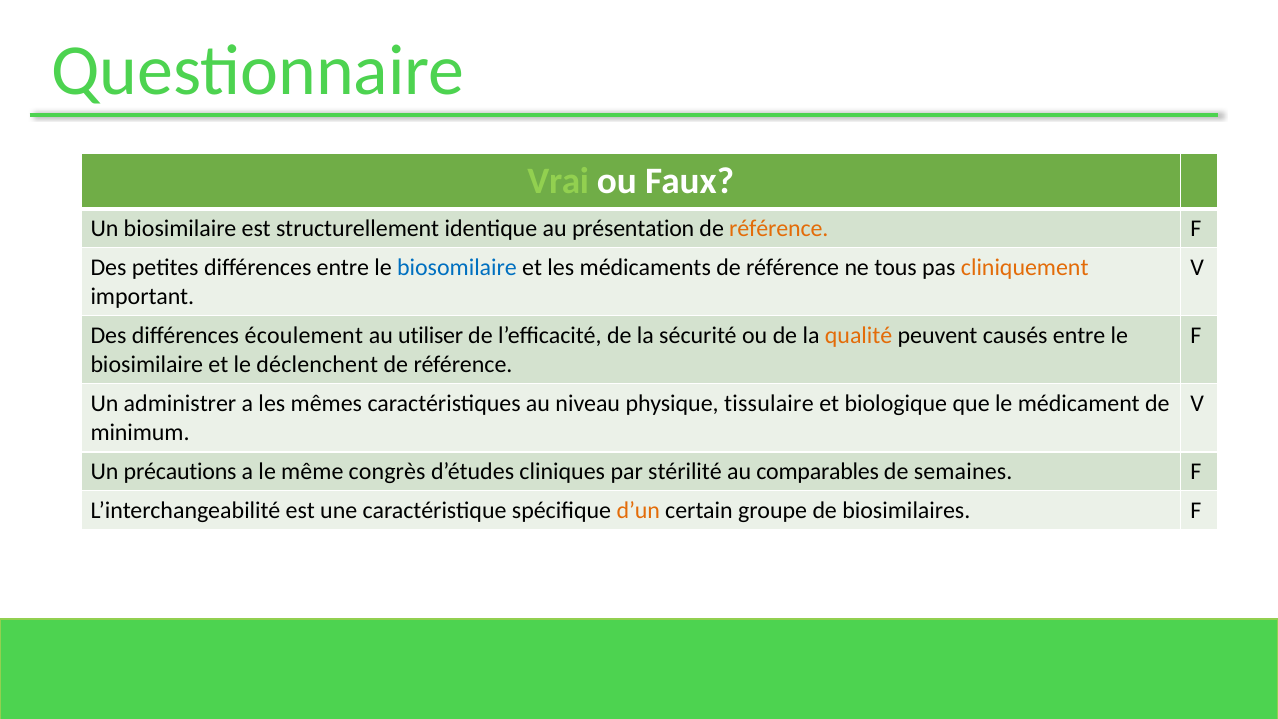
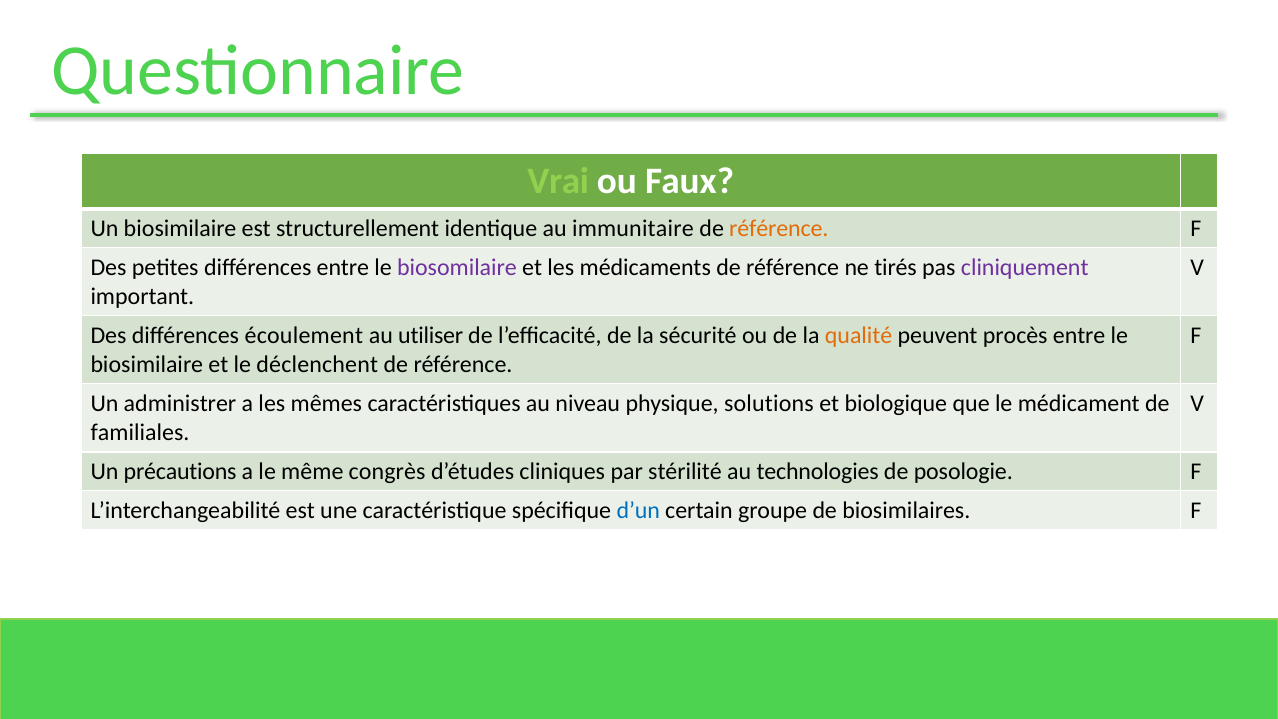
présentation: présentation -> immunitaire (633, 228)
biosomilaire colour: blue -> purple (457, 267)
tous: tous -> tirés (896, 267)
cliniquement colour: orange -> purple (1025, 267)
causés: causés -> procès (1015, 335)
tissulaire: tissulaire -> solutions (769, 404)
minimum: minimum -> familiales (140, 433)
comparables: comparables -> technologies (818, 472)
semaines: semaines -> posologie (963, 472)
d’un colour: orange -> blue (638, 511)
